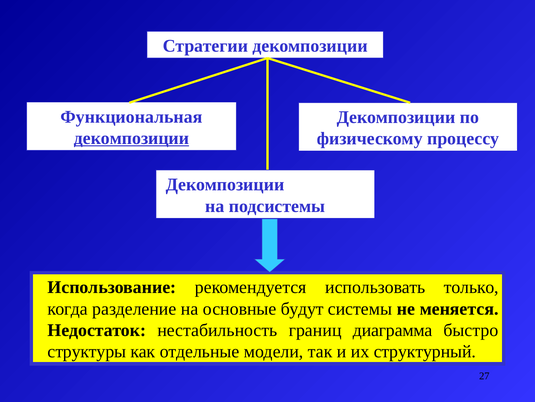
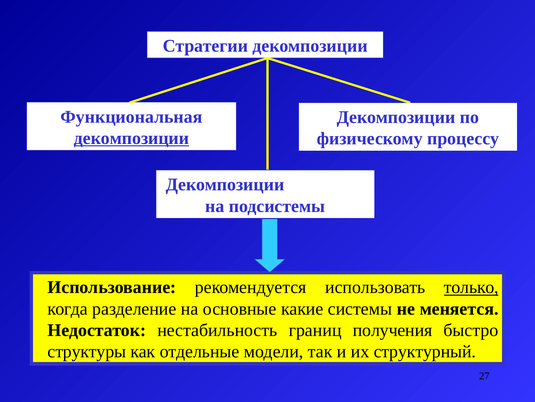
только underline: none -> present (471, 287)
будут: будут -> какие (302, 308)
диаграмма: диаграмма -> получения (393, 330)
